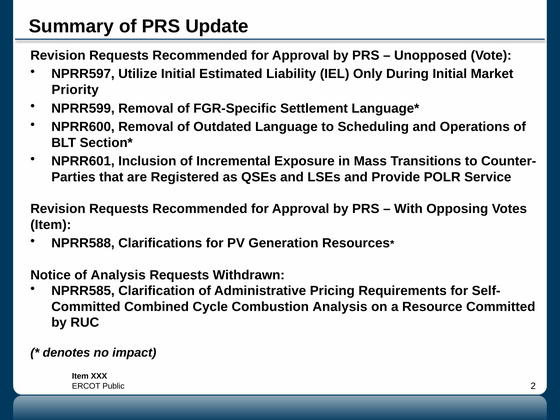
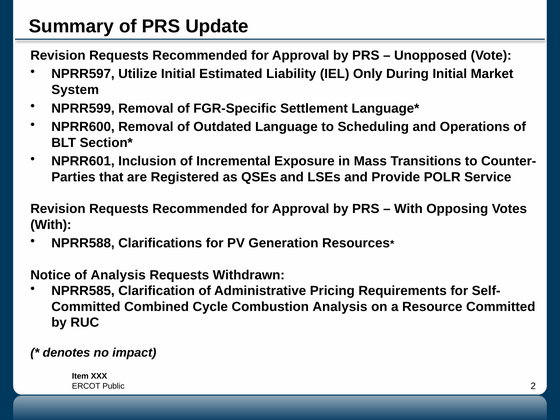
Priority: Priority -> System (75, 90)
Item: Item -> With (51, 225)
